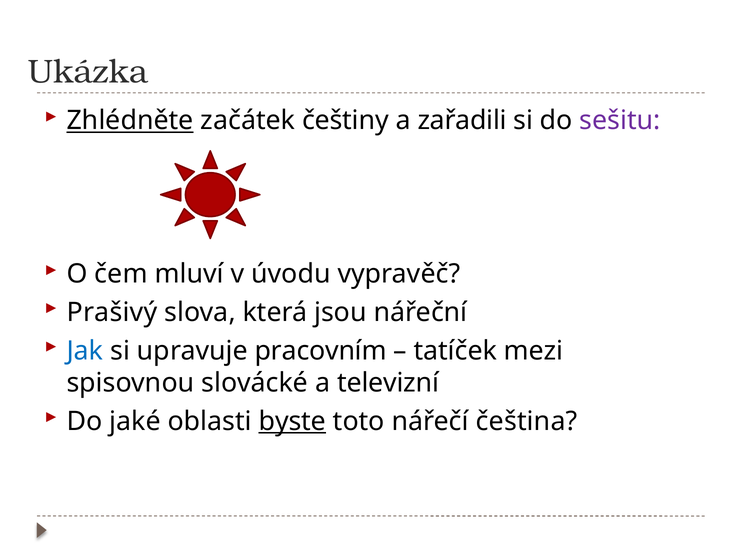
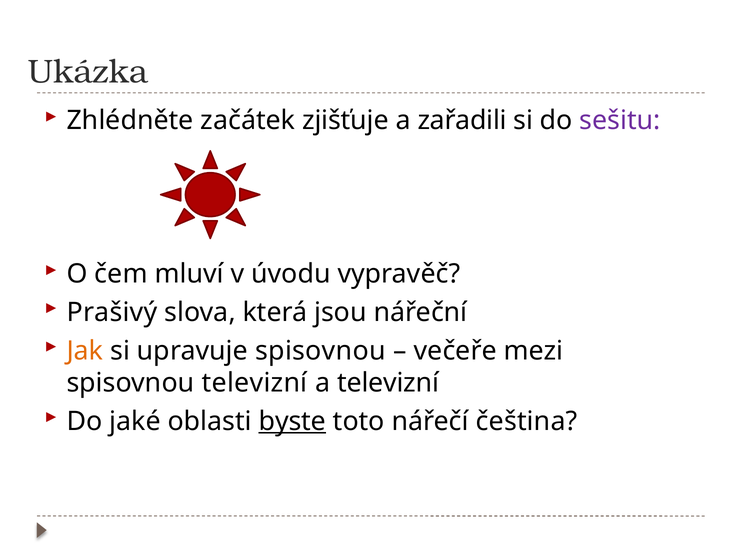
Zhlédněte underline: present -> none (130, 121)
češtiny: češtiny -> zjišťuje (345, 121)
Jak colour: blue -> orange (85, 351)
upravuje pracovním: pracovním -> spisovnou (320, 351)
tatíček: tatíček -> večeře (455, 351)
spisovnou slovácké: slovácké -> televizní (255, 383)
